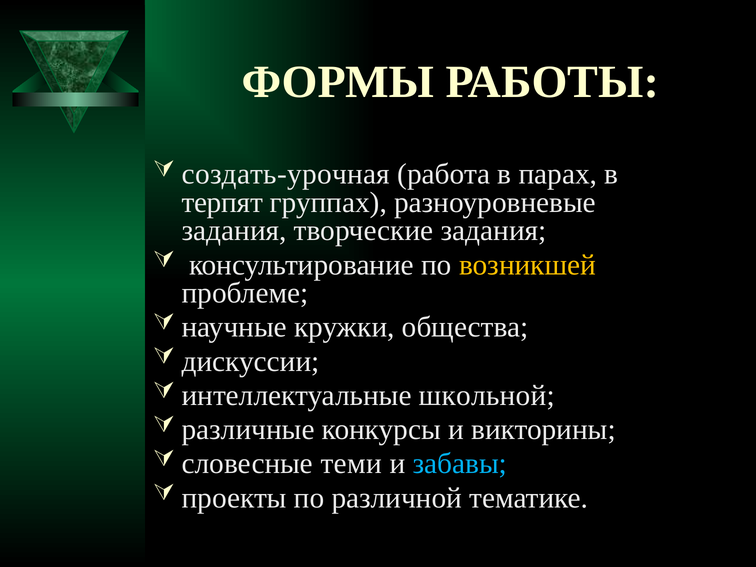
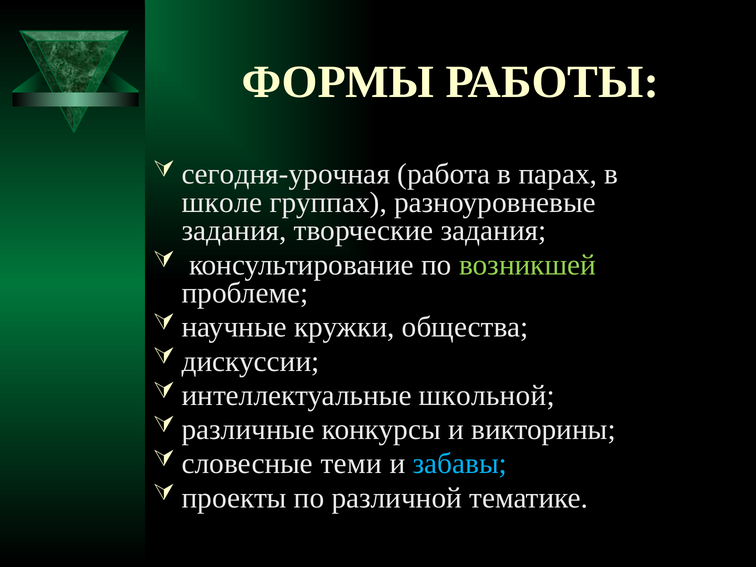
создать-урочная: создать-урочная -> сегодня-урочная (286, 174)
терпят: терпят -> школе (222, 202)
возникшей colour: yellow -> light green (527, 265)
